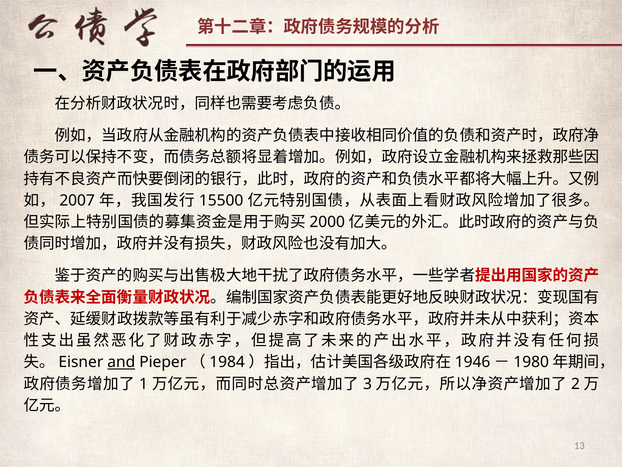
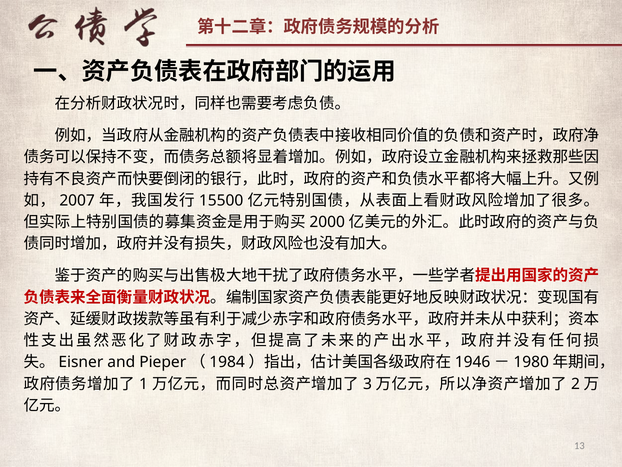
and underline: present -> none (121, 362)
